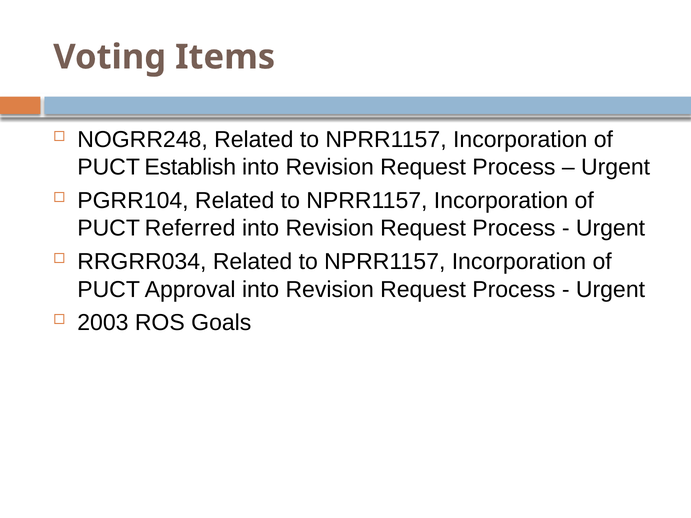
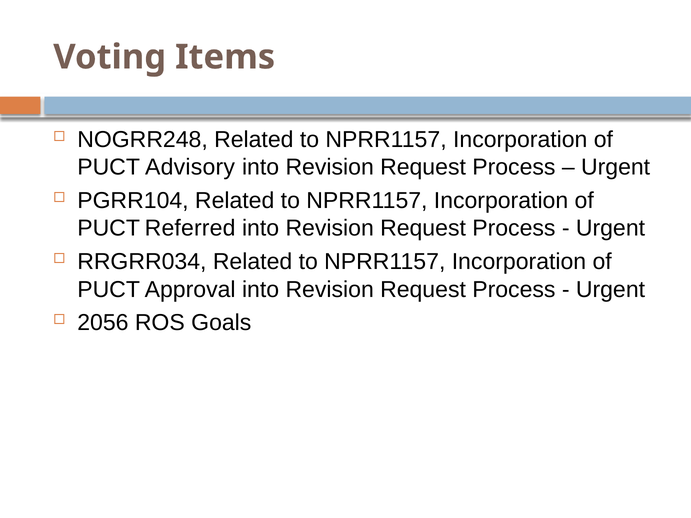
Establish: Establish -> Advisory (190, 167)
2003: 2003 -> 2056 (103, 323)
